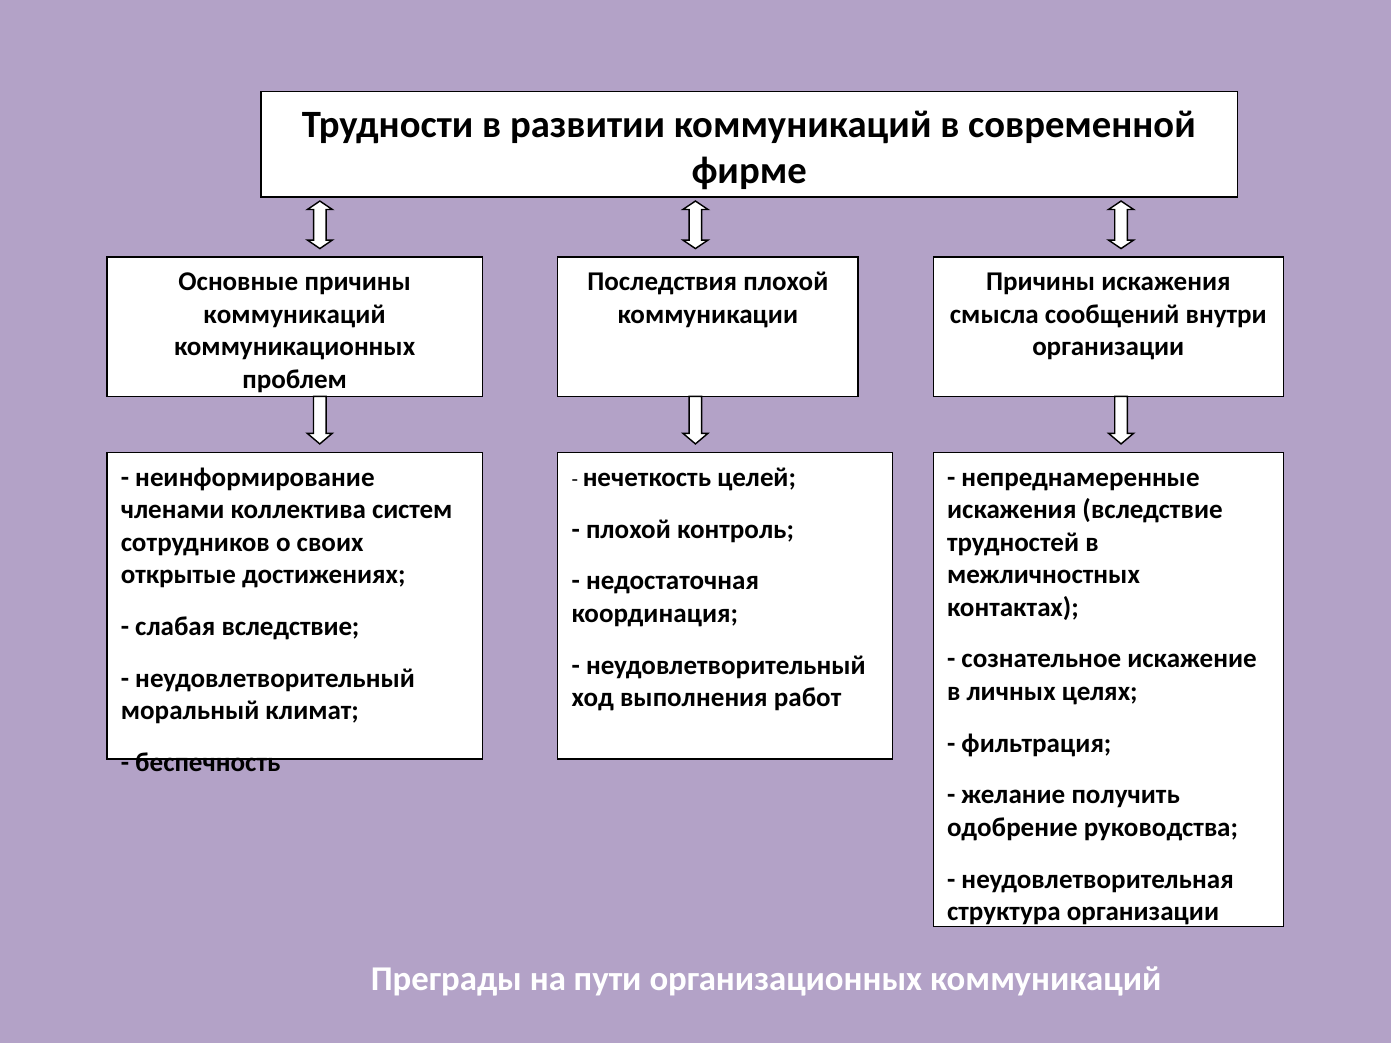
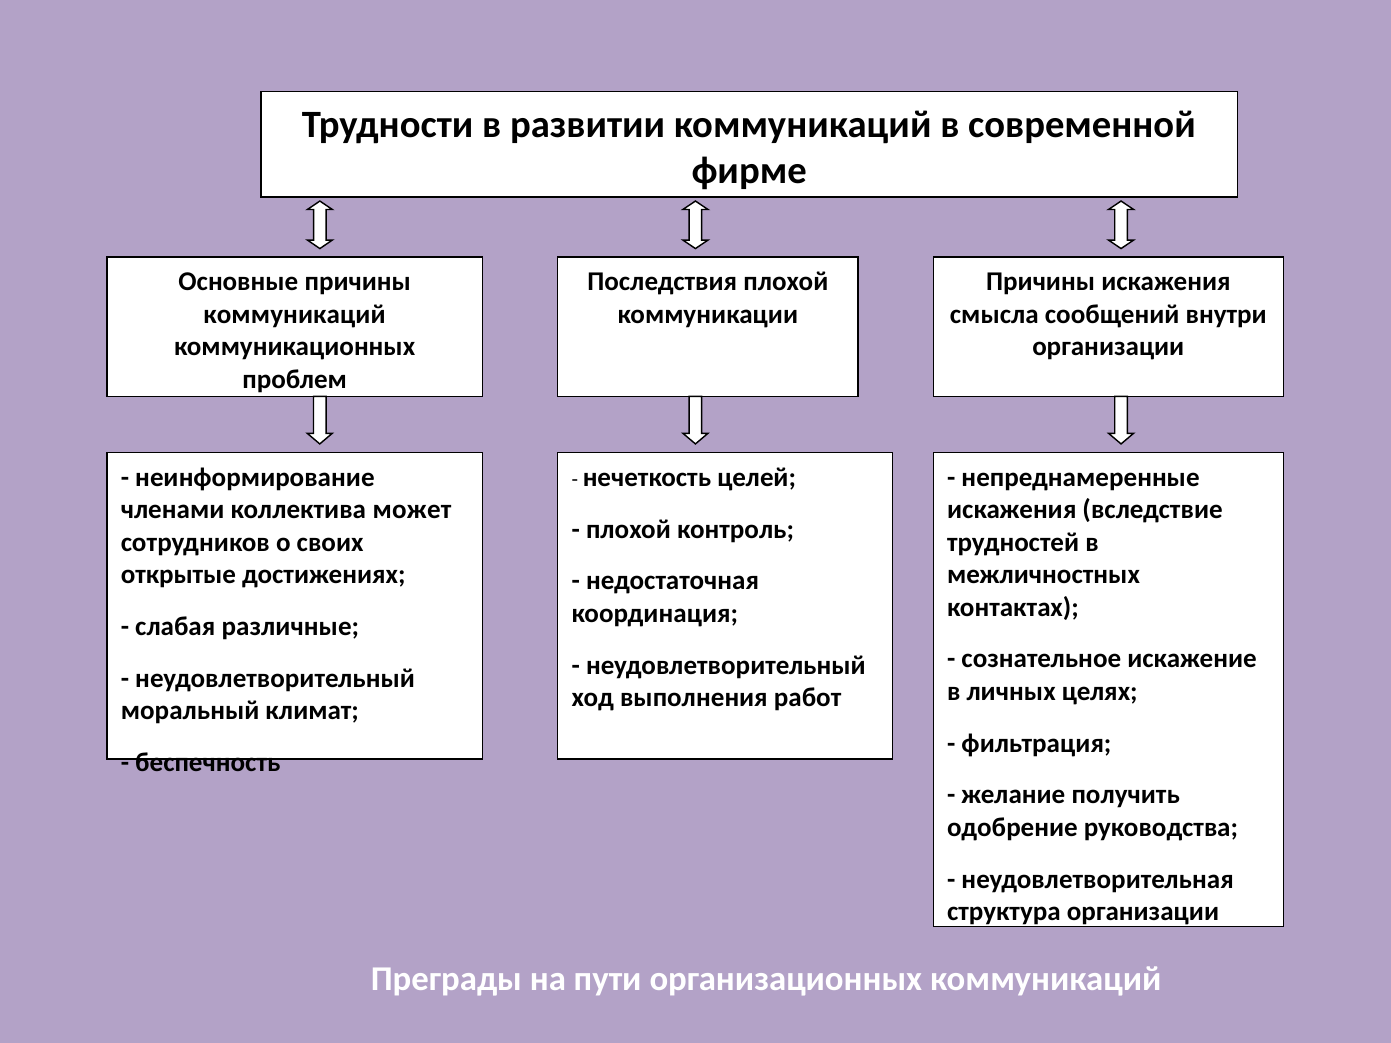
систем: систем -> может (412, 510)
слабая вследствие: вследствие -> различные (290, 627)
